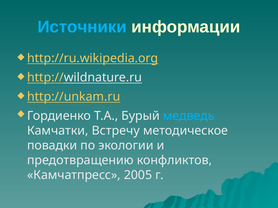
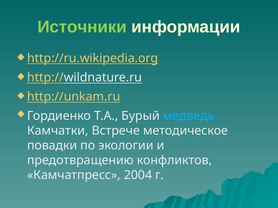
Источники colour: light blue -> light green (82, 27)
Встречу: Встречу -> Встрече (116, 131)
2005: 2005 -> 2004 (138, 176)
